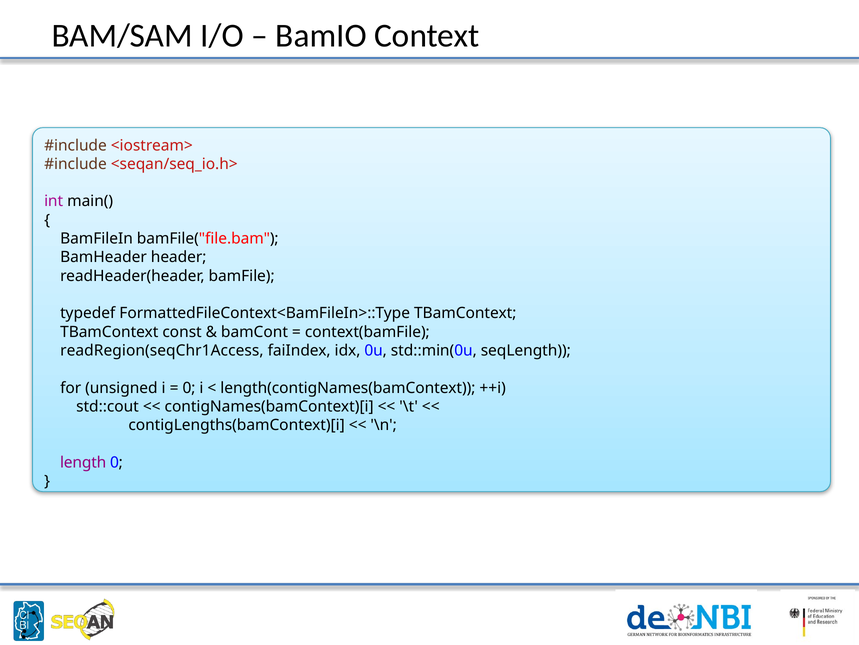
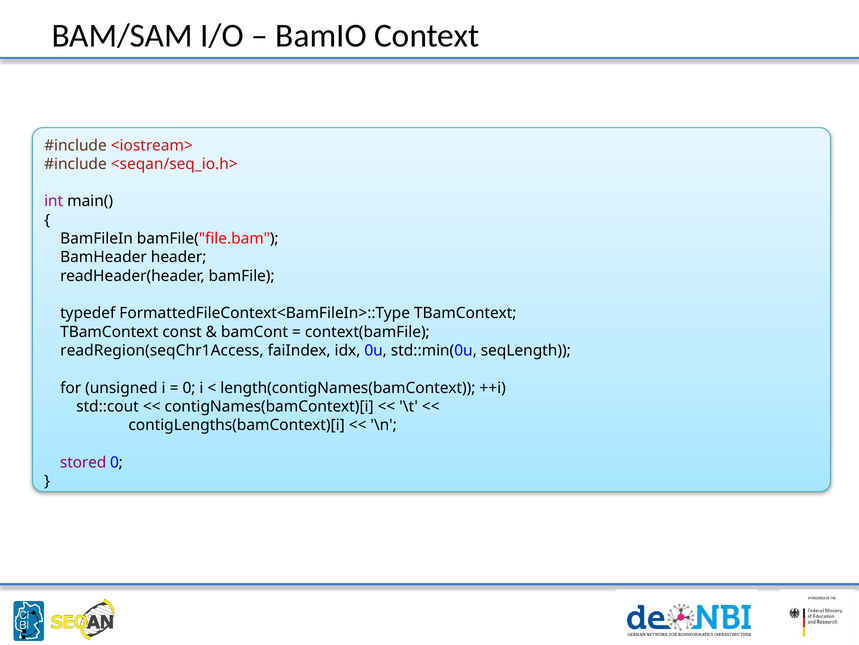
length: length -> stored (83, 462)
